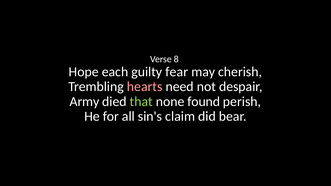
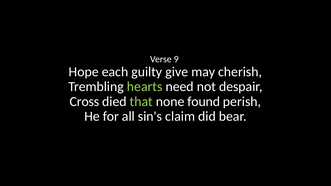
8: 8 -> 9 (176, 59)
fear: fear -> give (177, 72)
hearts colour: pink -> light green (145, 87)
Army: Army -> Cross (85, 102)
